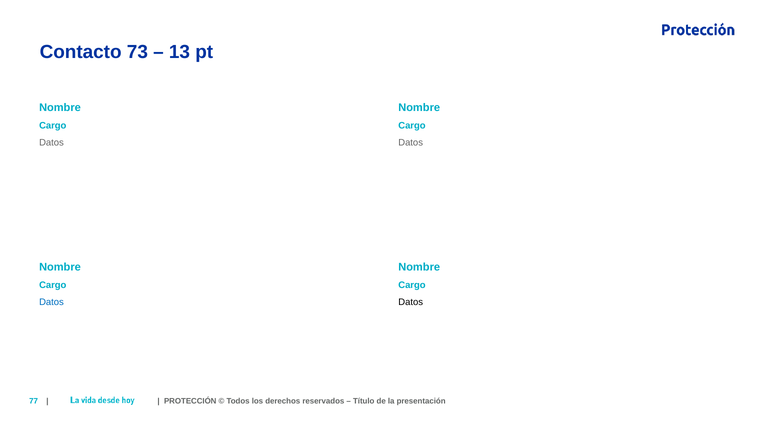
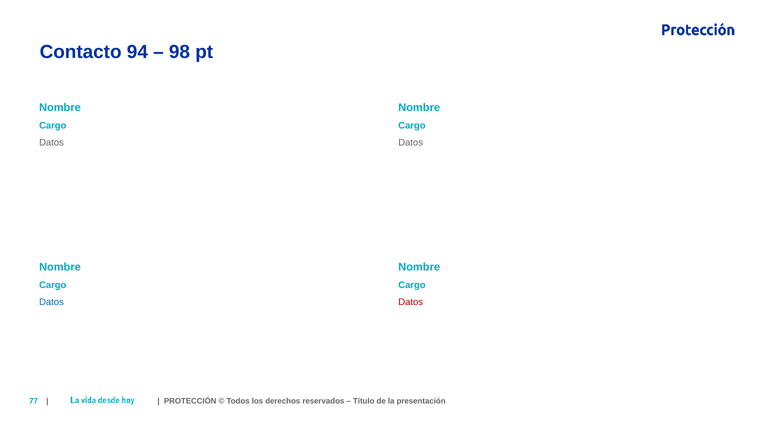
73: 73 -> 94 (137, 52)
13: 13 -> 98 (179, 52)
Datos colour: black -> red (411, 302)
